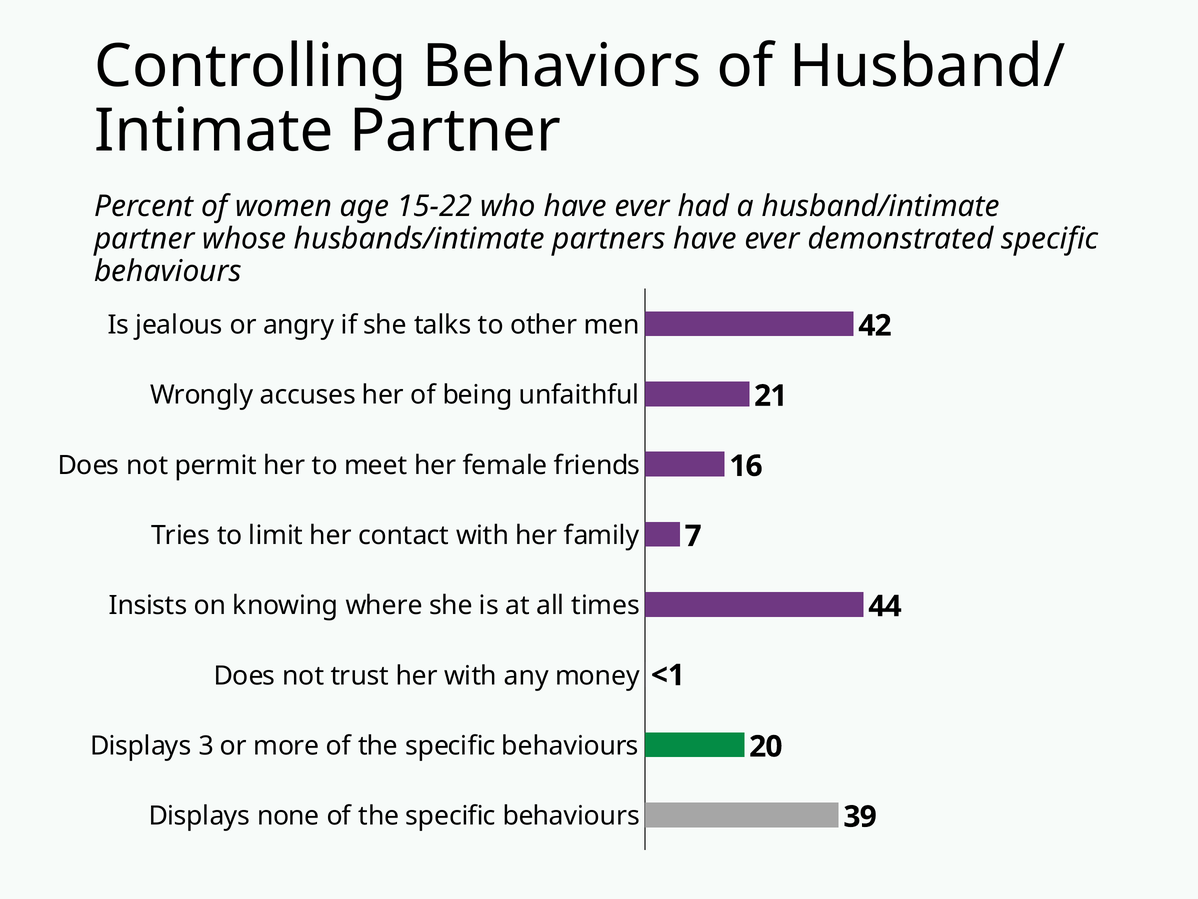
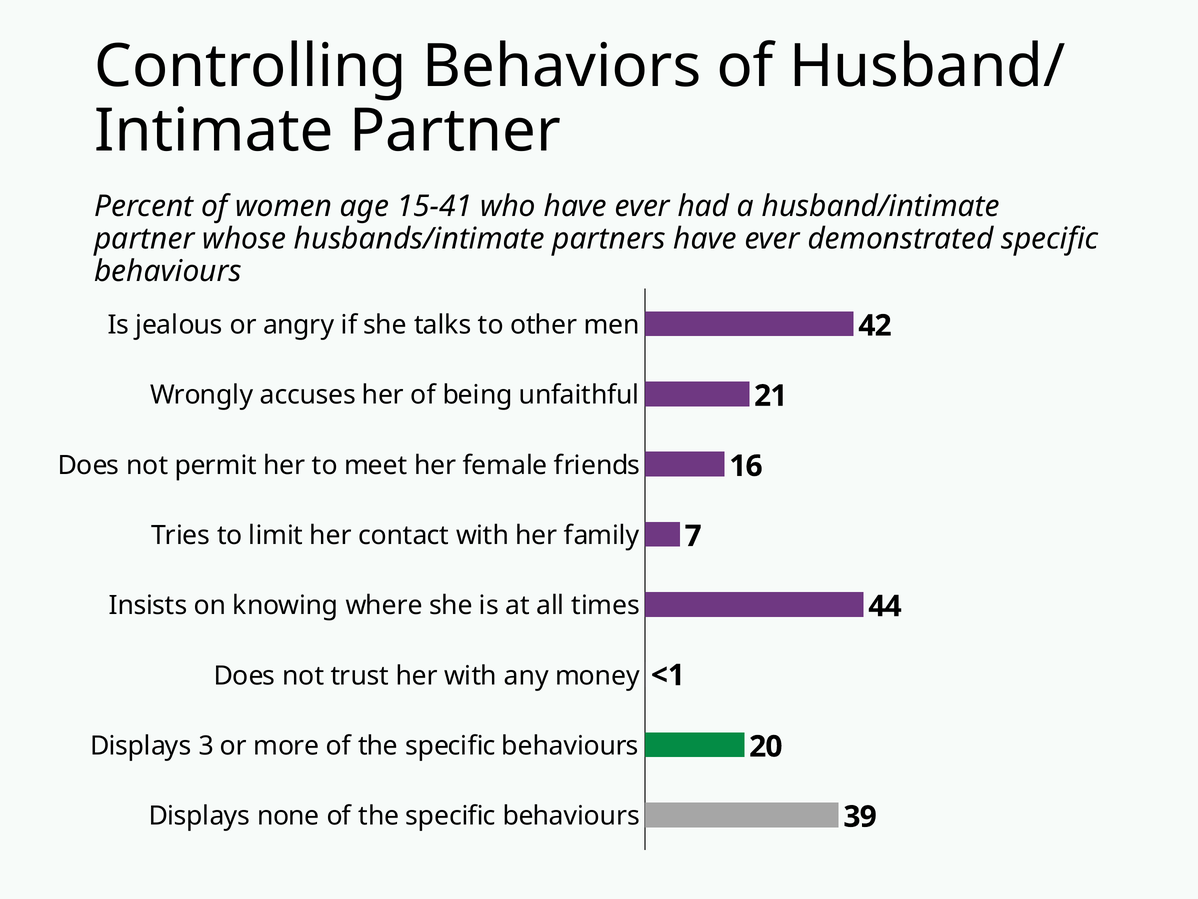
15-22: 15-22 -> 15-41 (435, 206)
